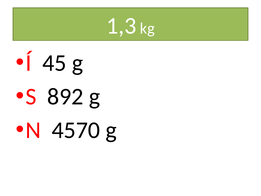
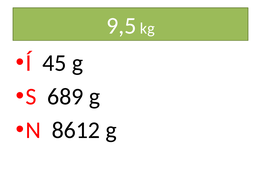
1,3: 1,3 -> 9,5 (121, 26)
892: 892 -> 689 (65, 97)
4570: 4570 -> 8612 (76, 130)
